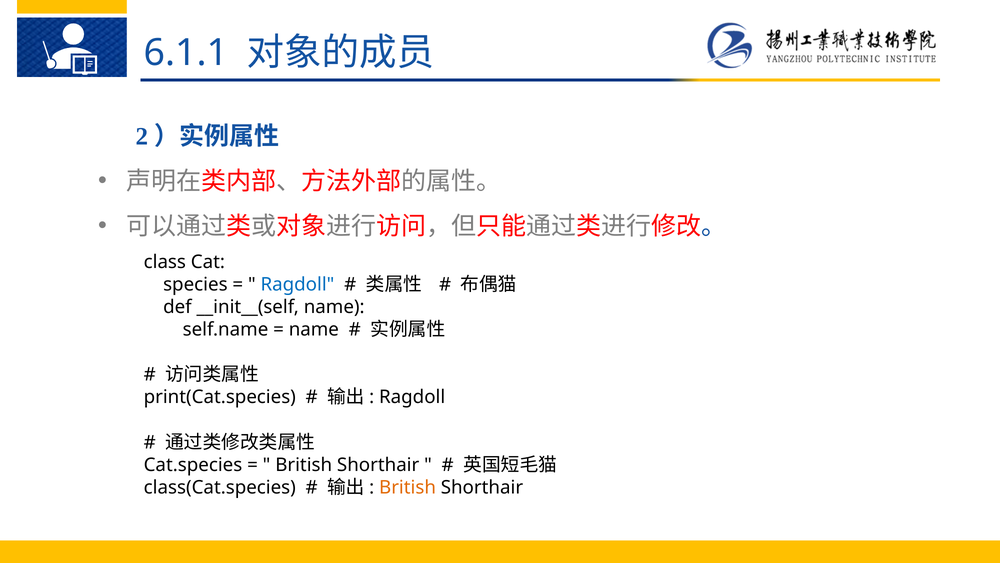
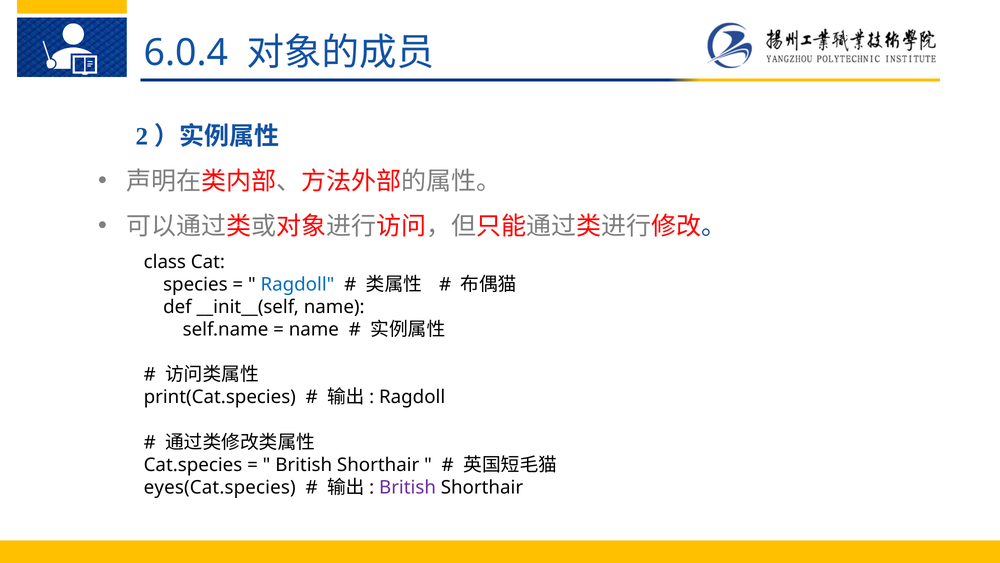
6.1.1: 6.1.1 -> 6.0.4 (186, 53)
class(Cat.species: class(Cat.species -> eyes(Cat.species (220, 487)
British colour: orange -> purple (408, 487)
